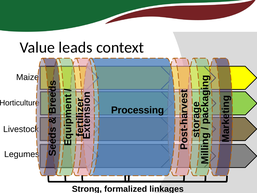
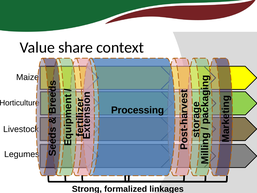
leads: leads -> share (76, 47)
